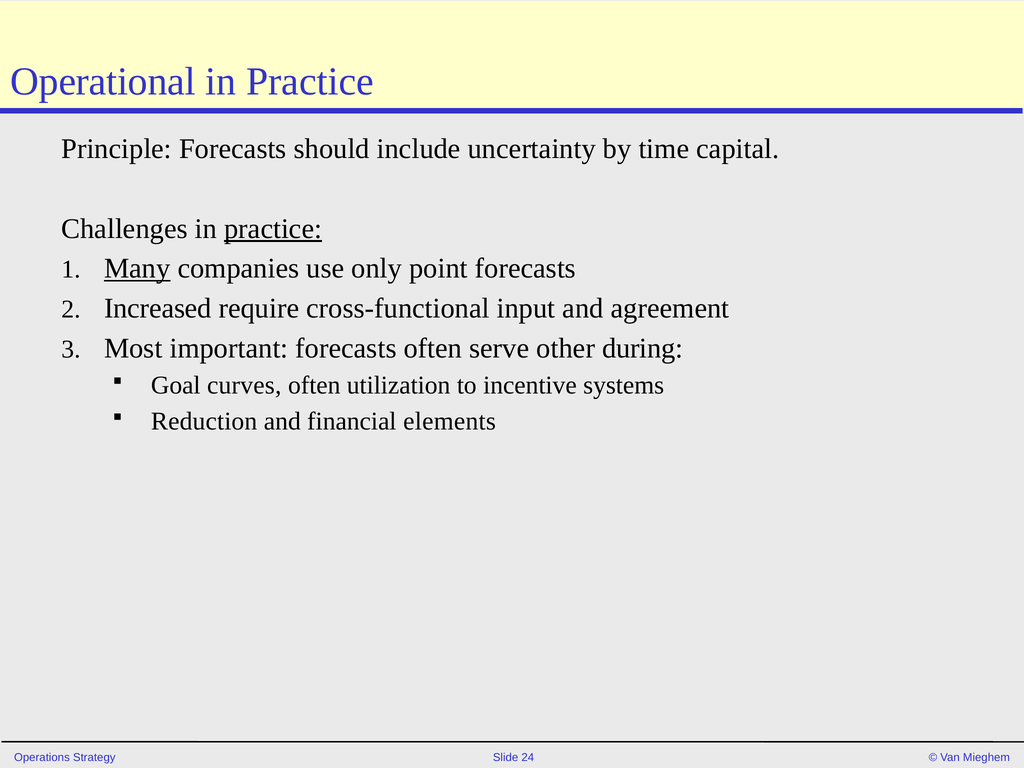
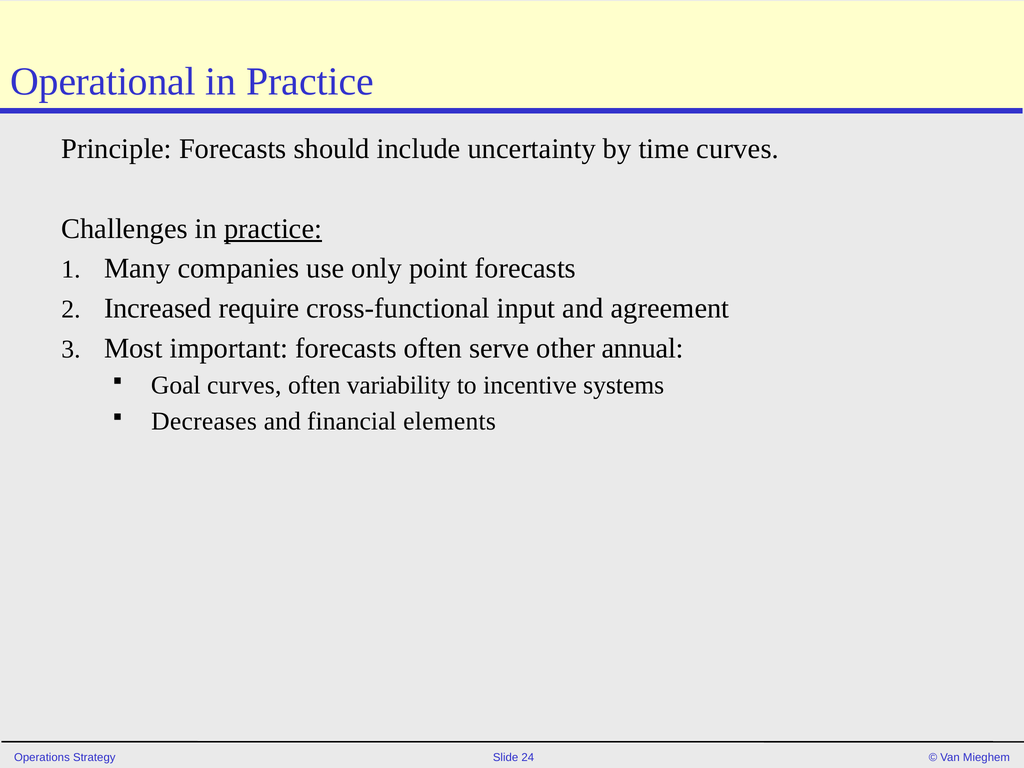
time capital: capital -> curves (738, 149)
Many underline: present -> none (137, 269)
during: during -> annual (643, 348)
utilization: utilization -> variability (399, 386)
Reduction: Reduction -> Decreases (204, 421)
